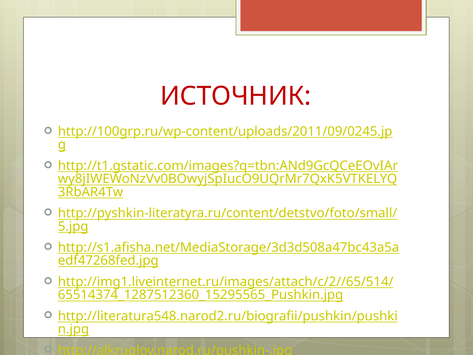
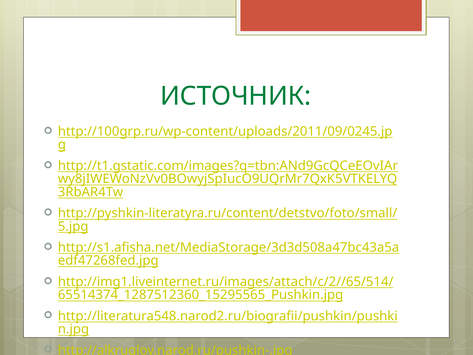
ИСТОЧНИК colour: red -> green (236, 96)
